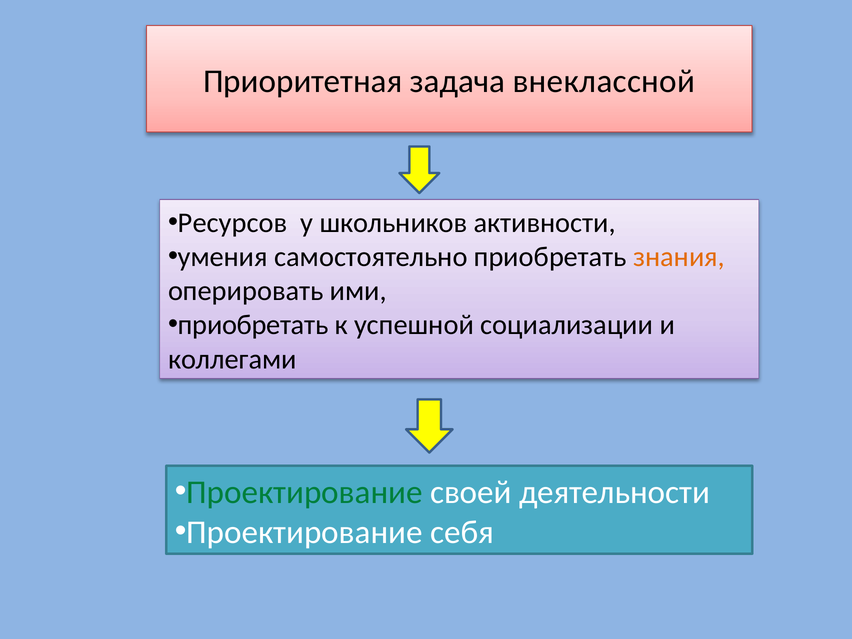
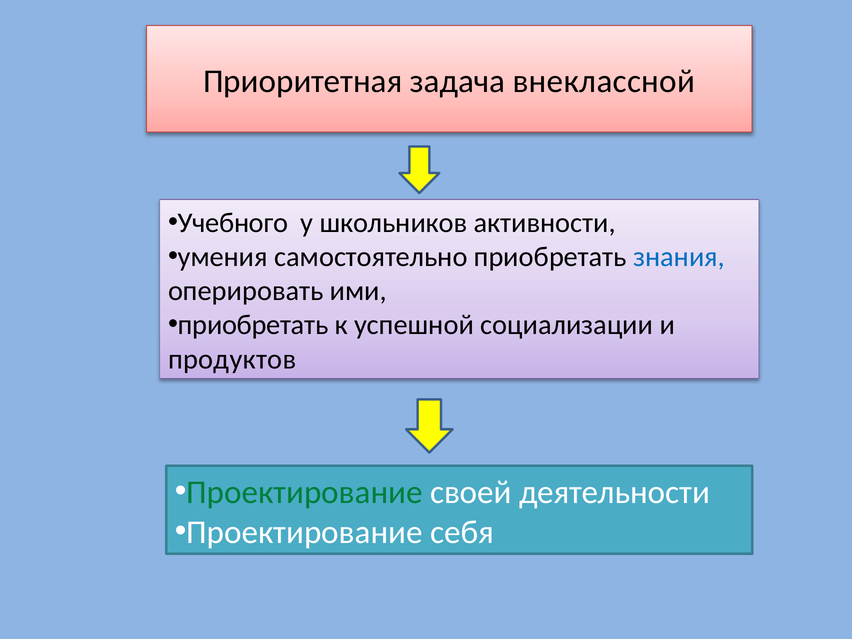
Ресурсов: Ресурсов -> Учебного (233, 223)
знания colour: orange -> blue (679, 257)
коллегами: коллегами -> продуктов (232, 359)
